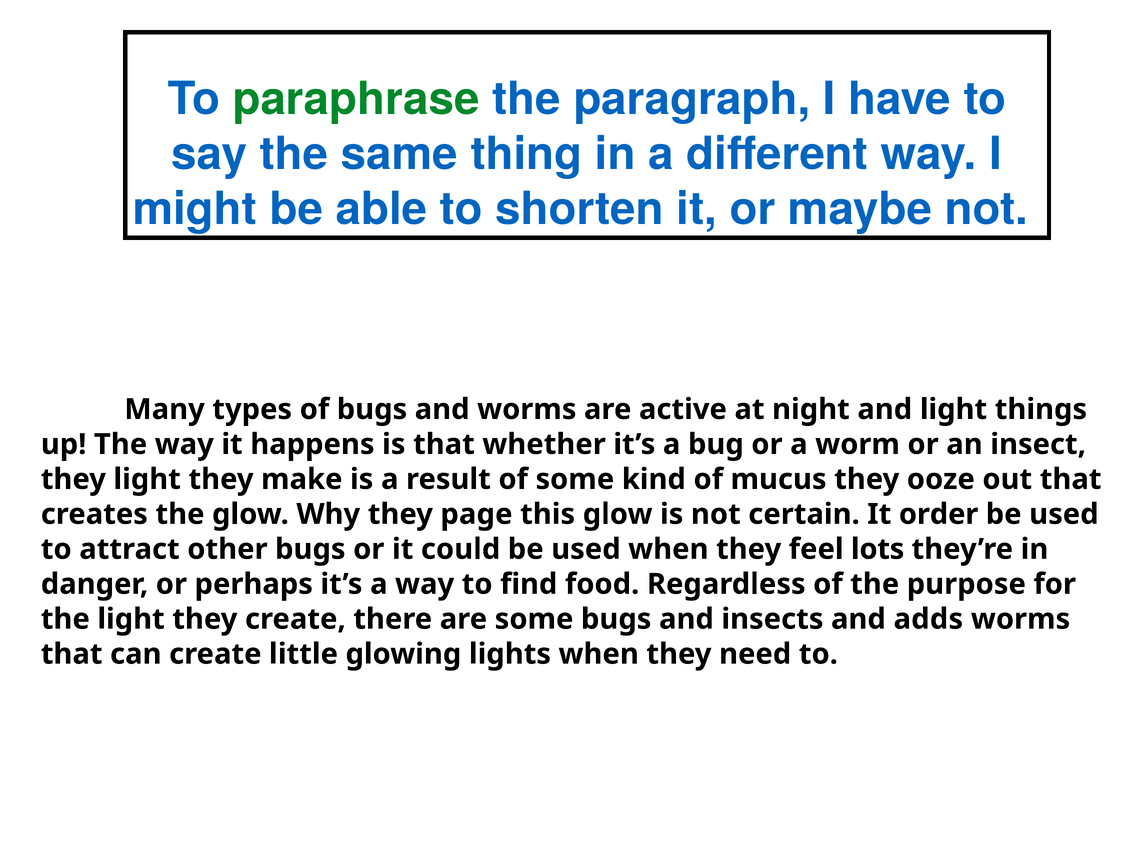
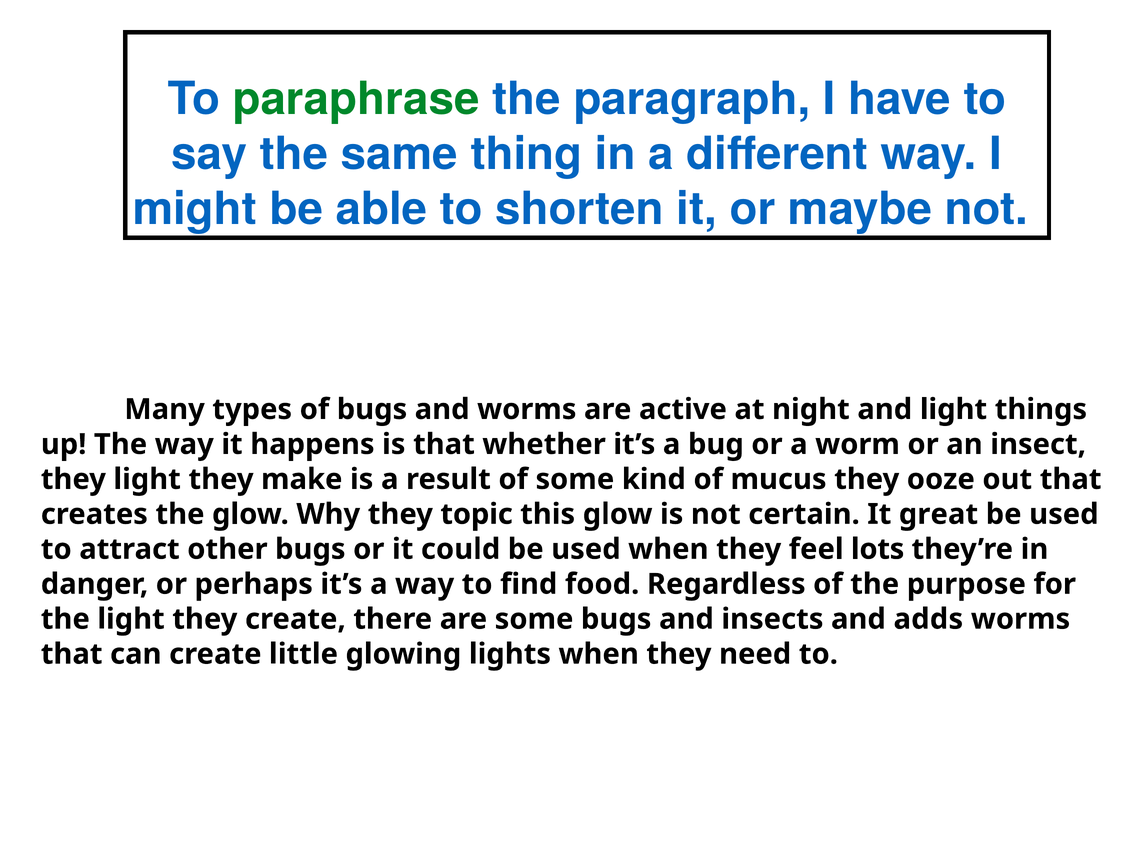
page: page -> topic (477, 514)
order: order -> great (938, 514)
